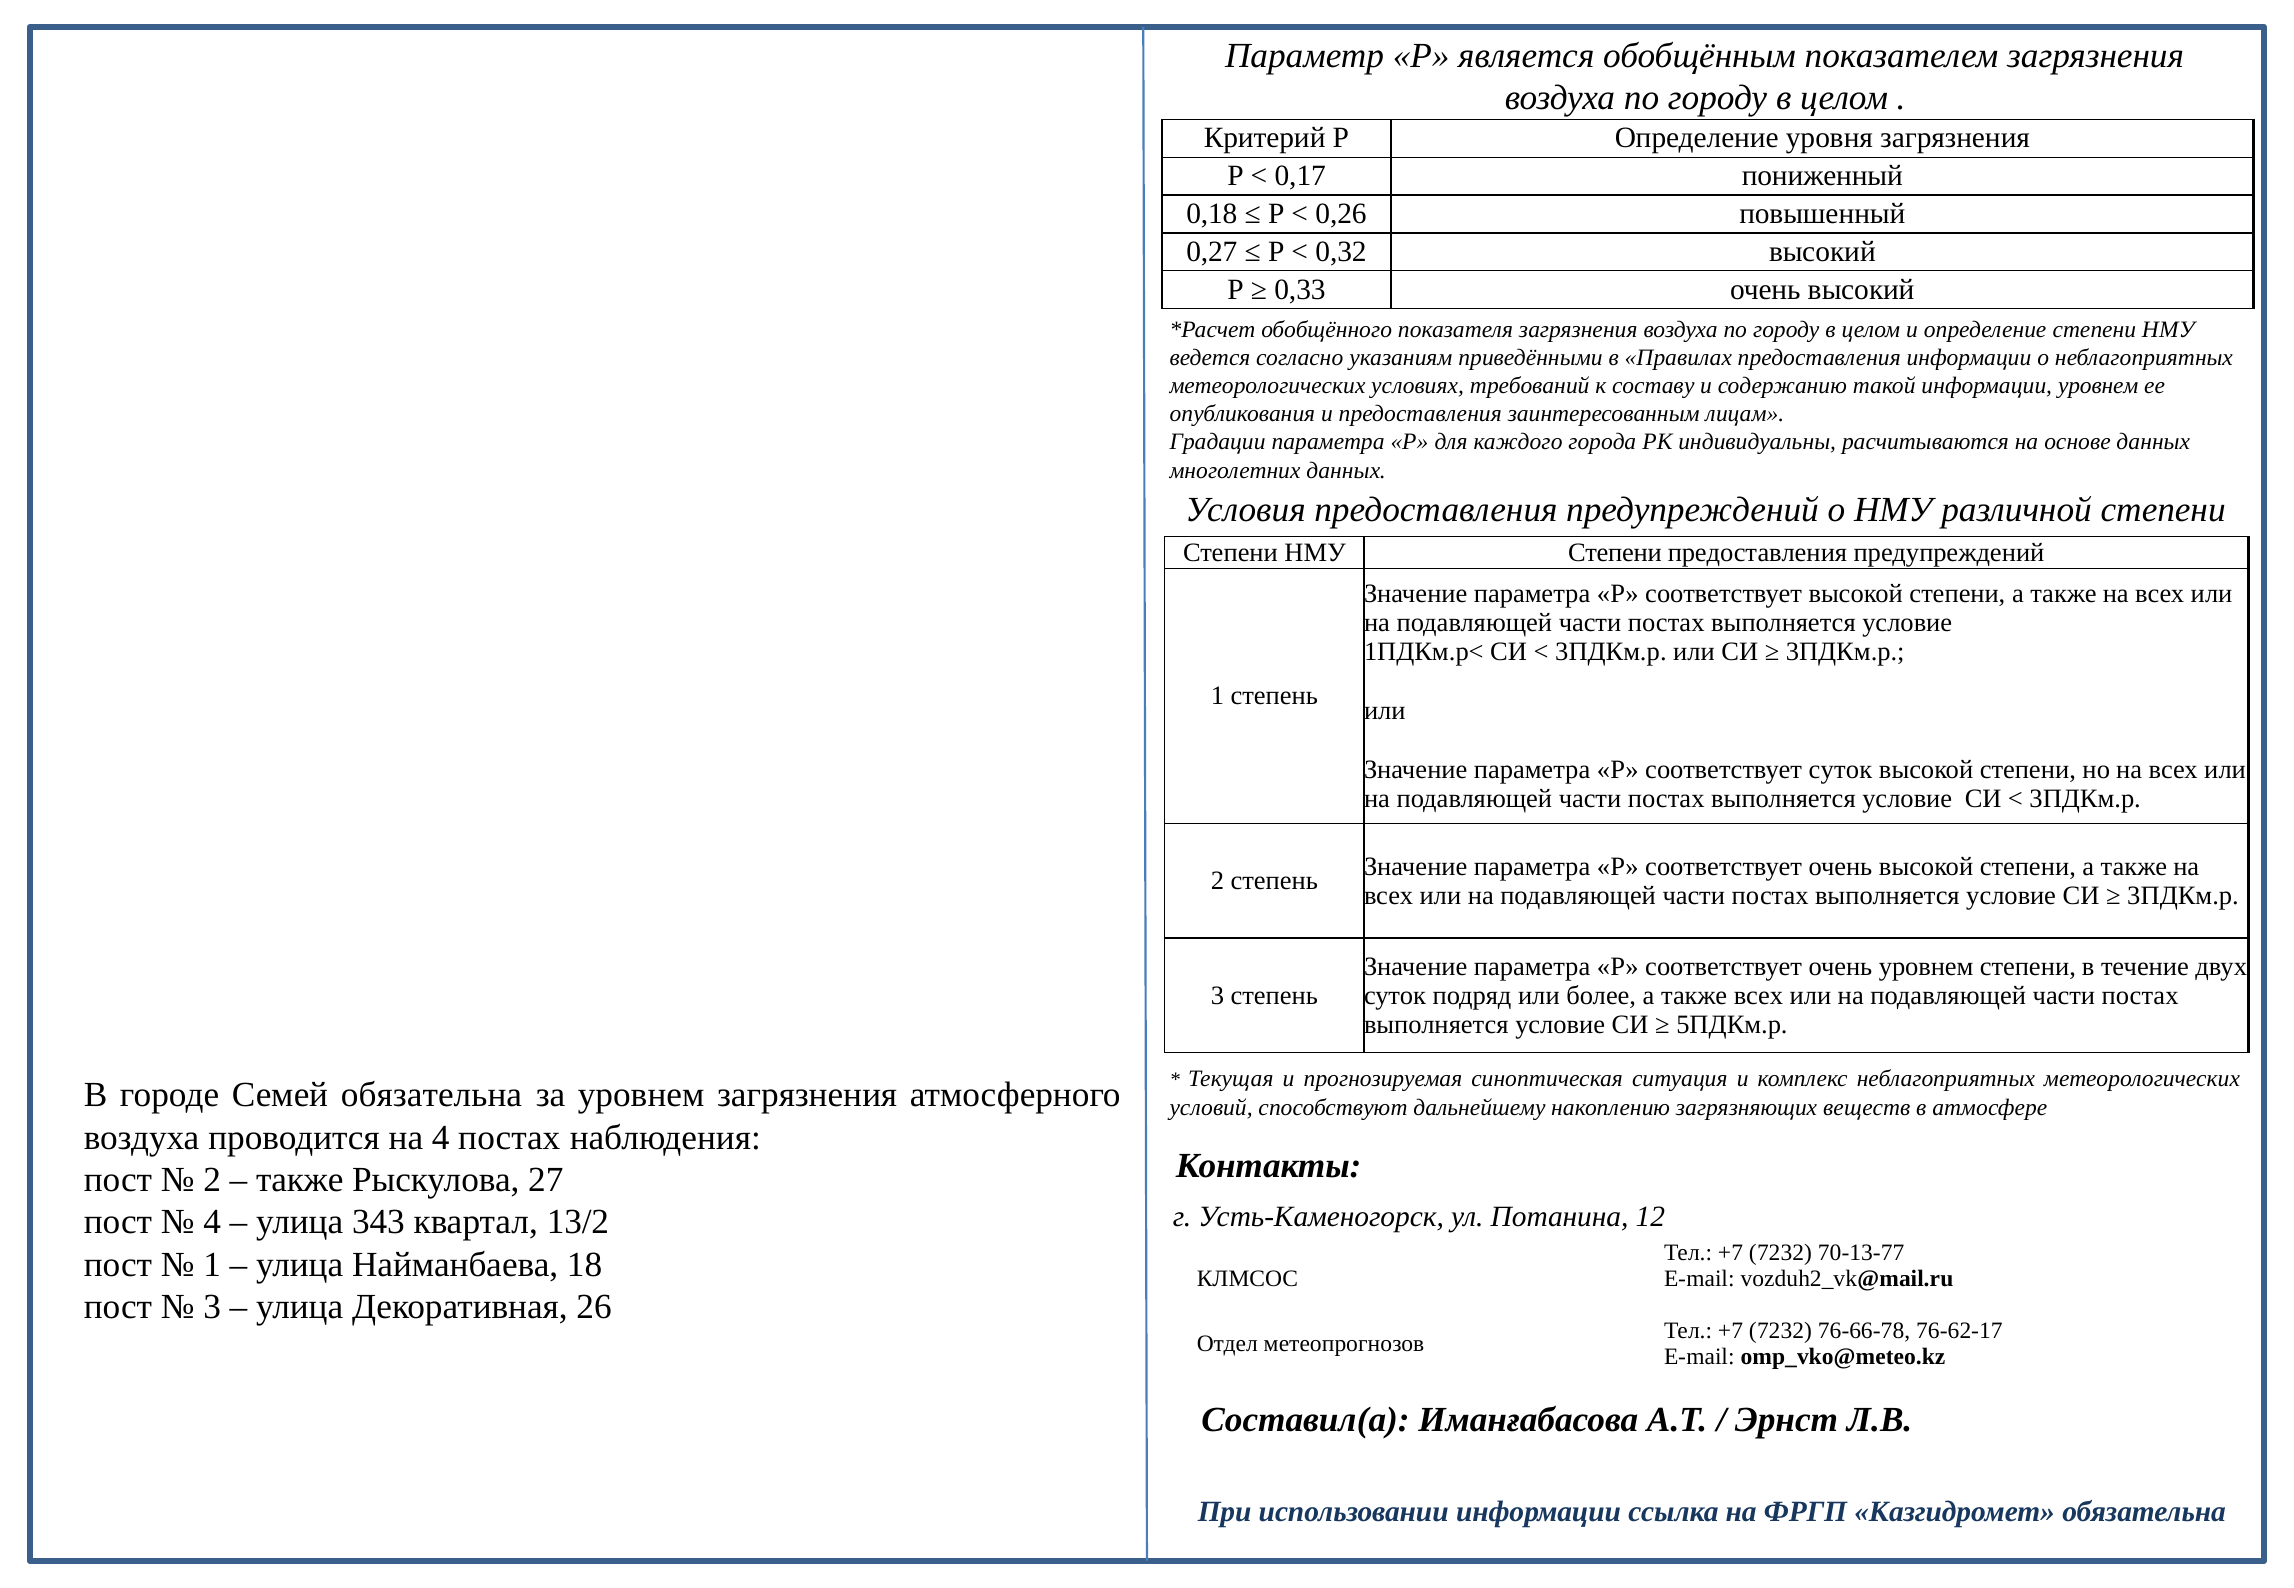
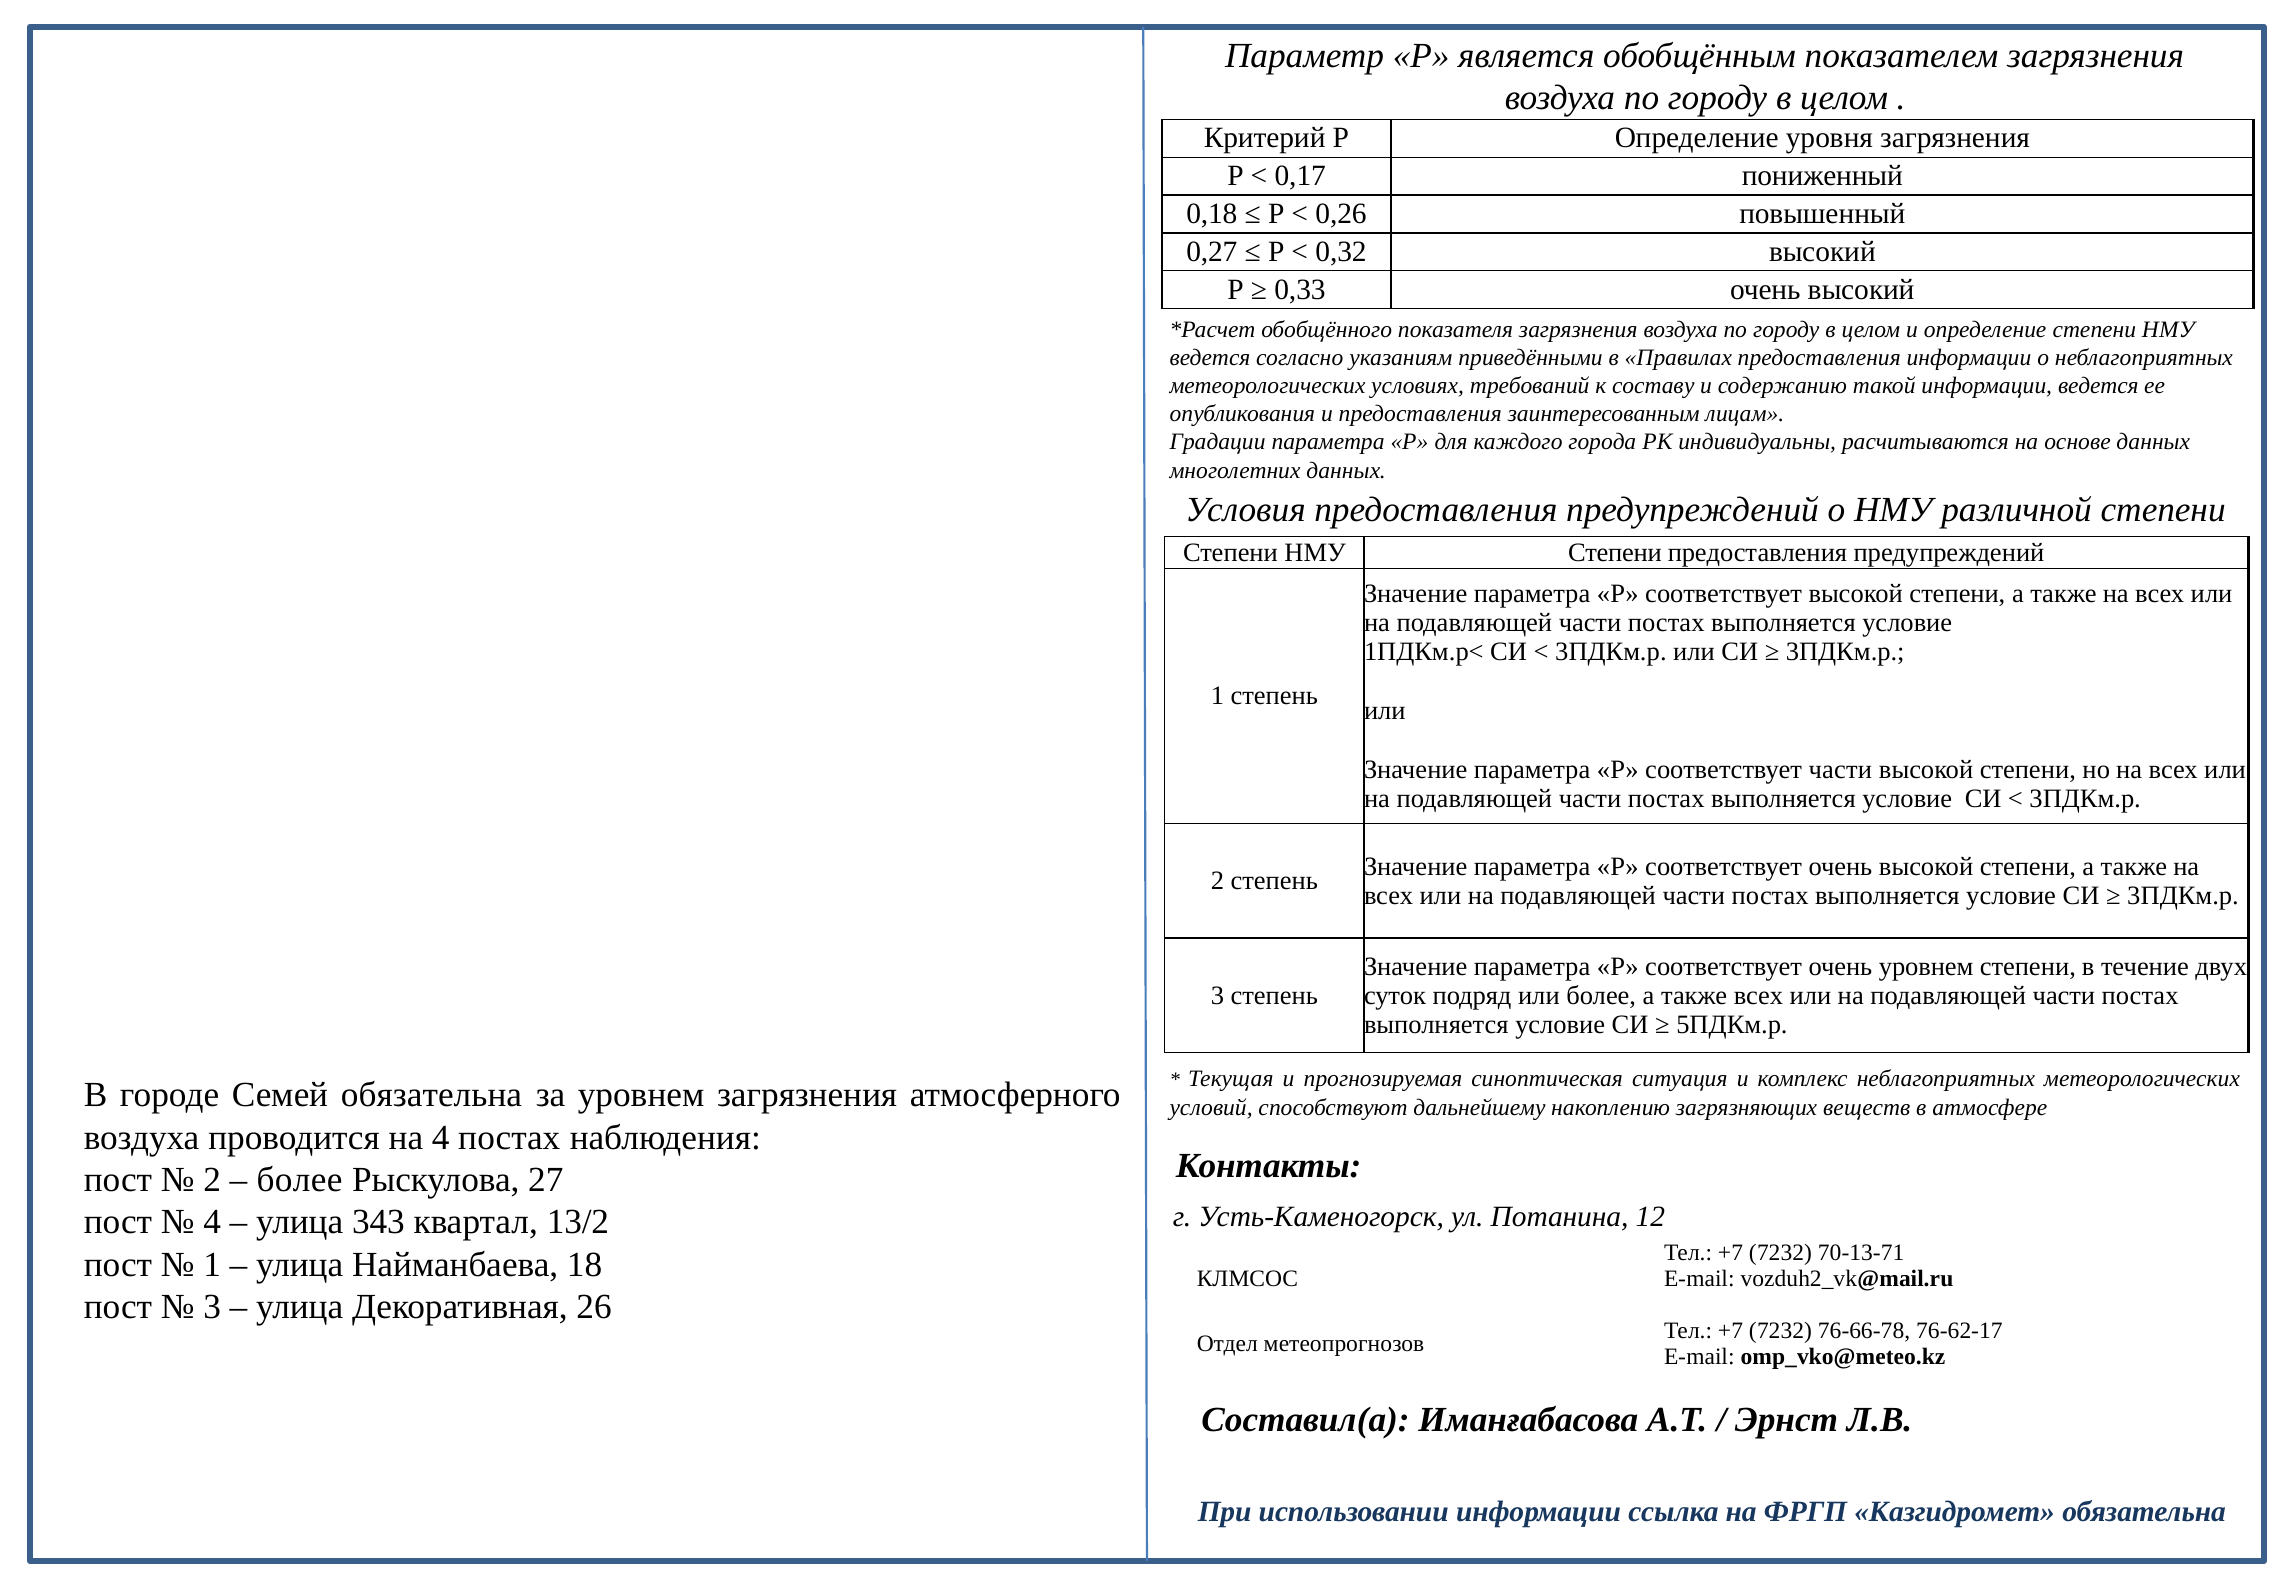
информации уровнем: уровнем -> ведется (2098, 386)
соответствует суток: суток -> части (1840, 770)
также: также -> более (299, 1180)
70-13-77: 70-13-77 -> 70-13-71 (1861, 1253)
